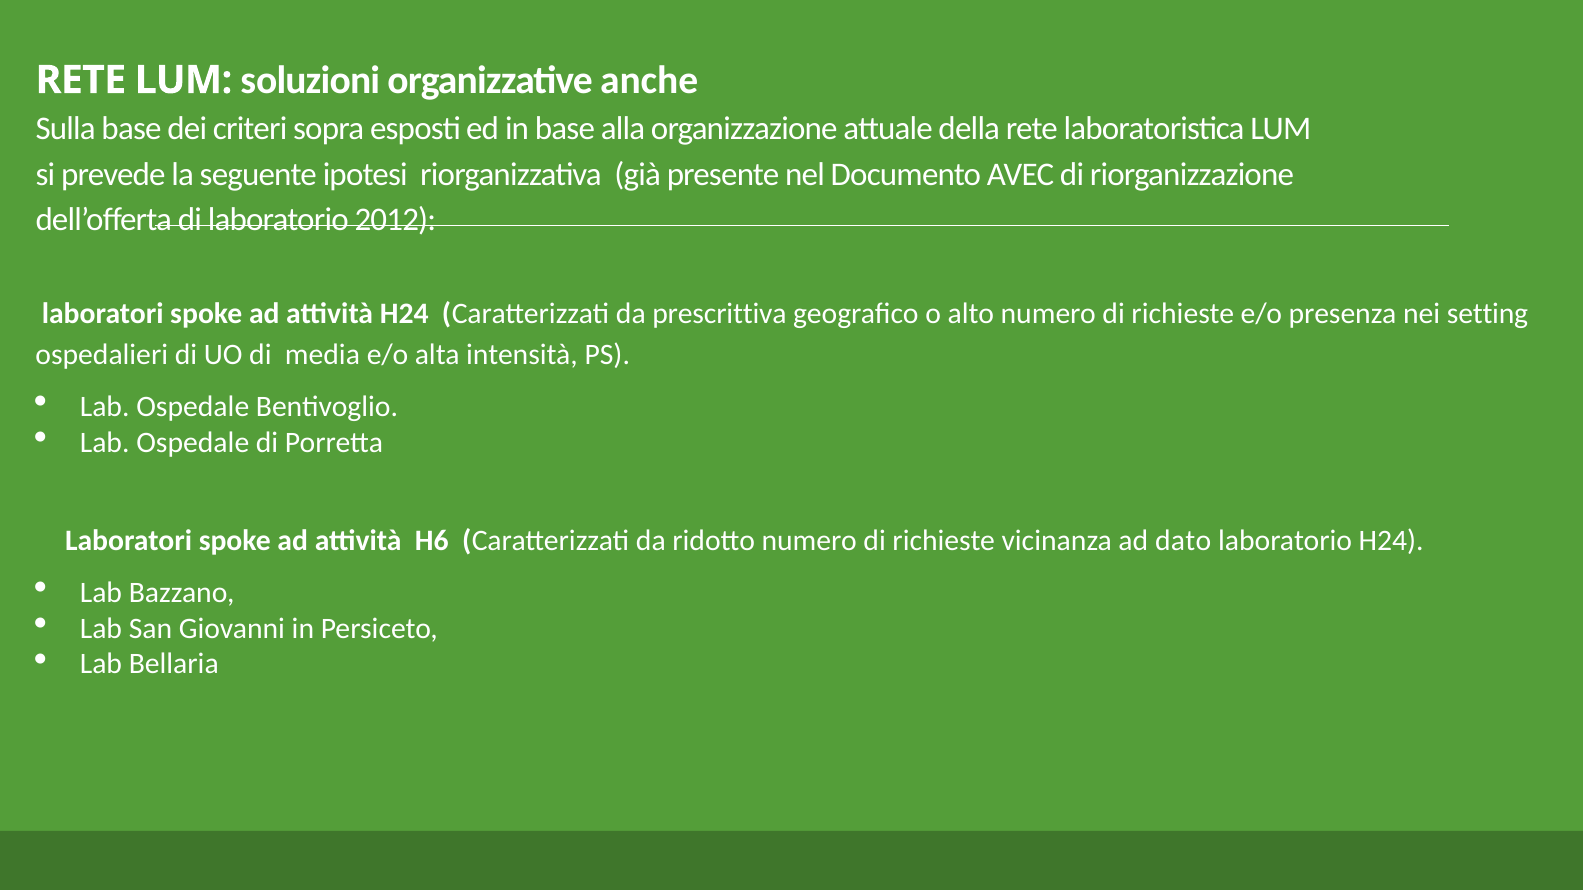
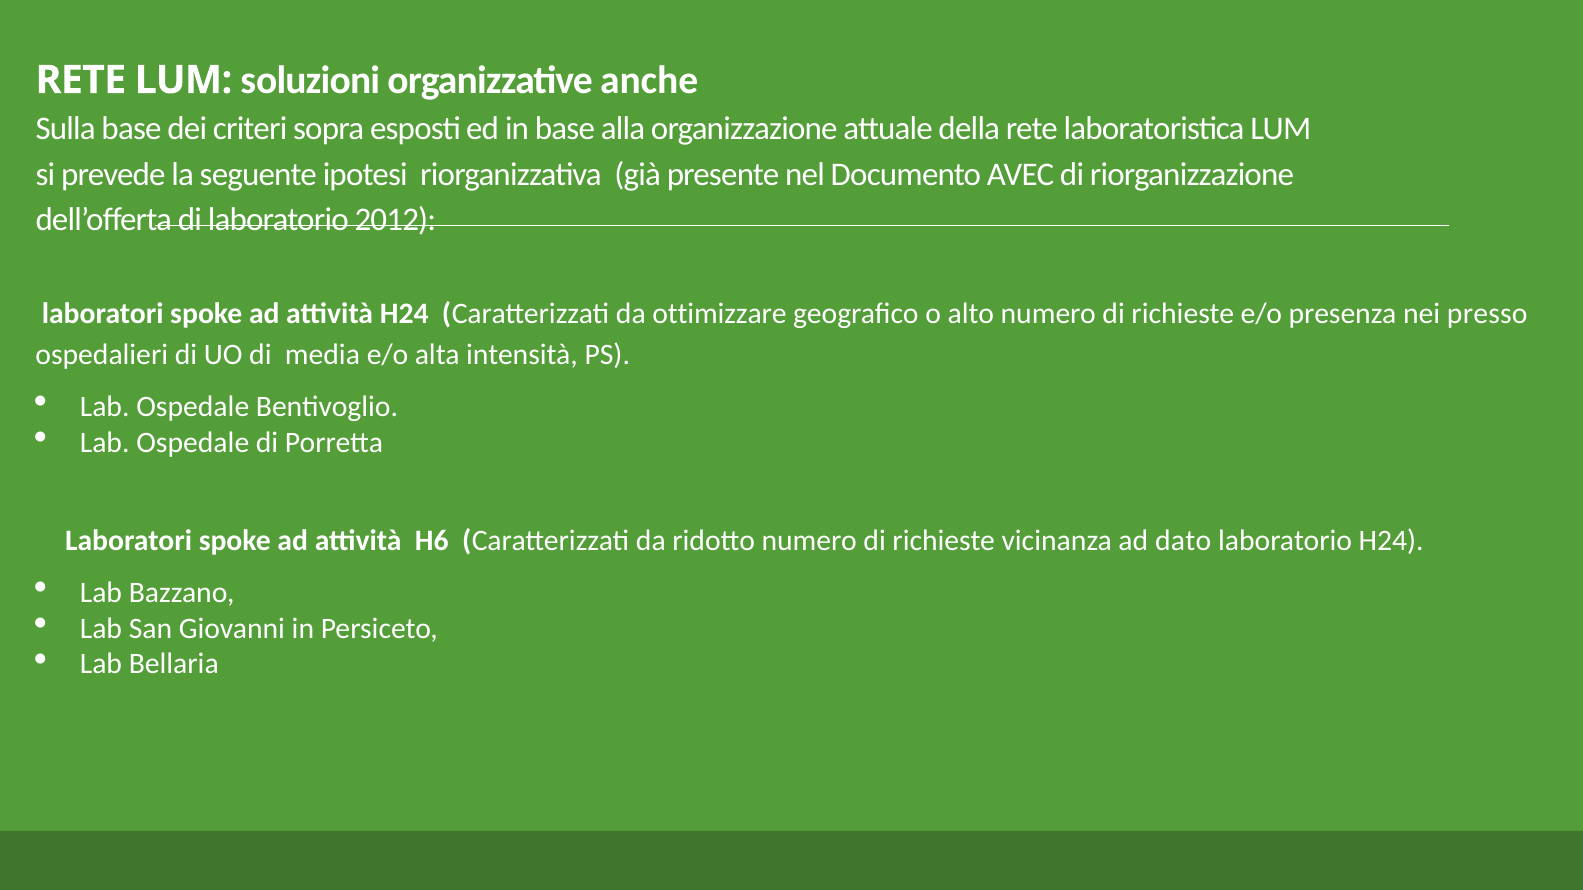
prescrittiva: prescrittiva -> ottimizzare (719, 314)
setting: setting -> presso (1487, 314)
